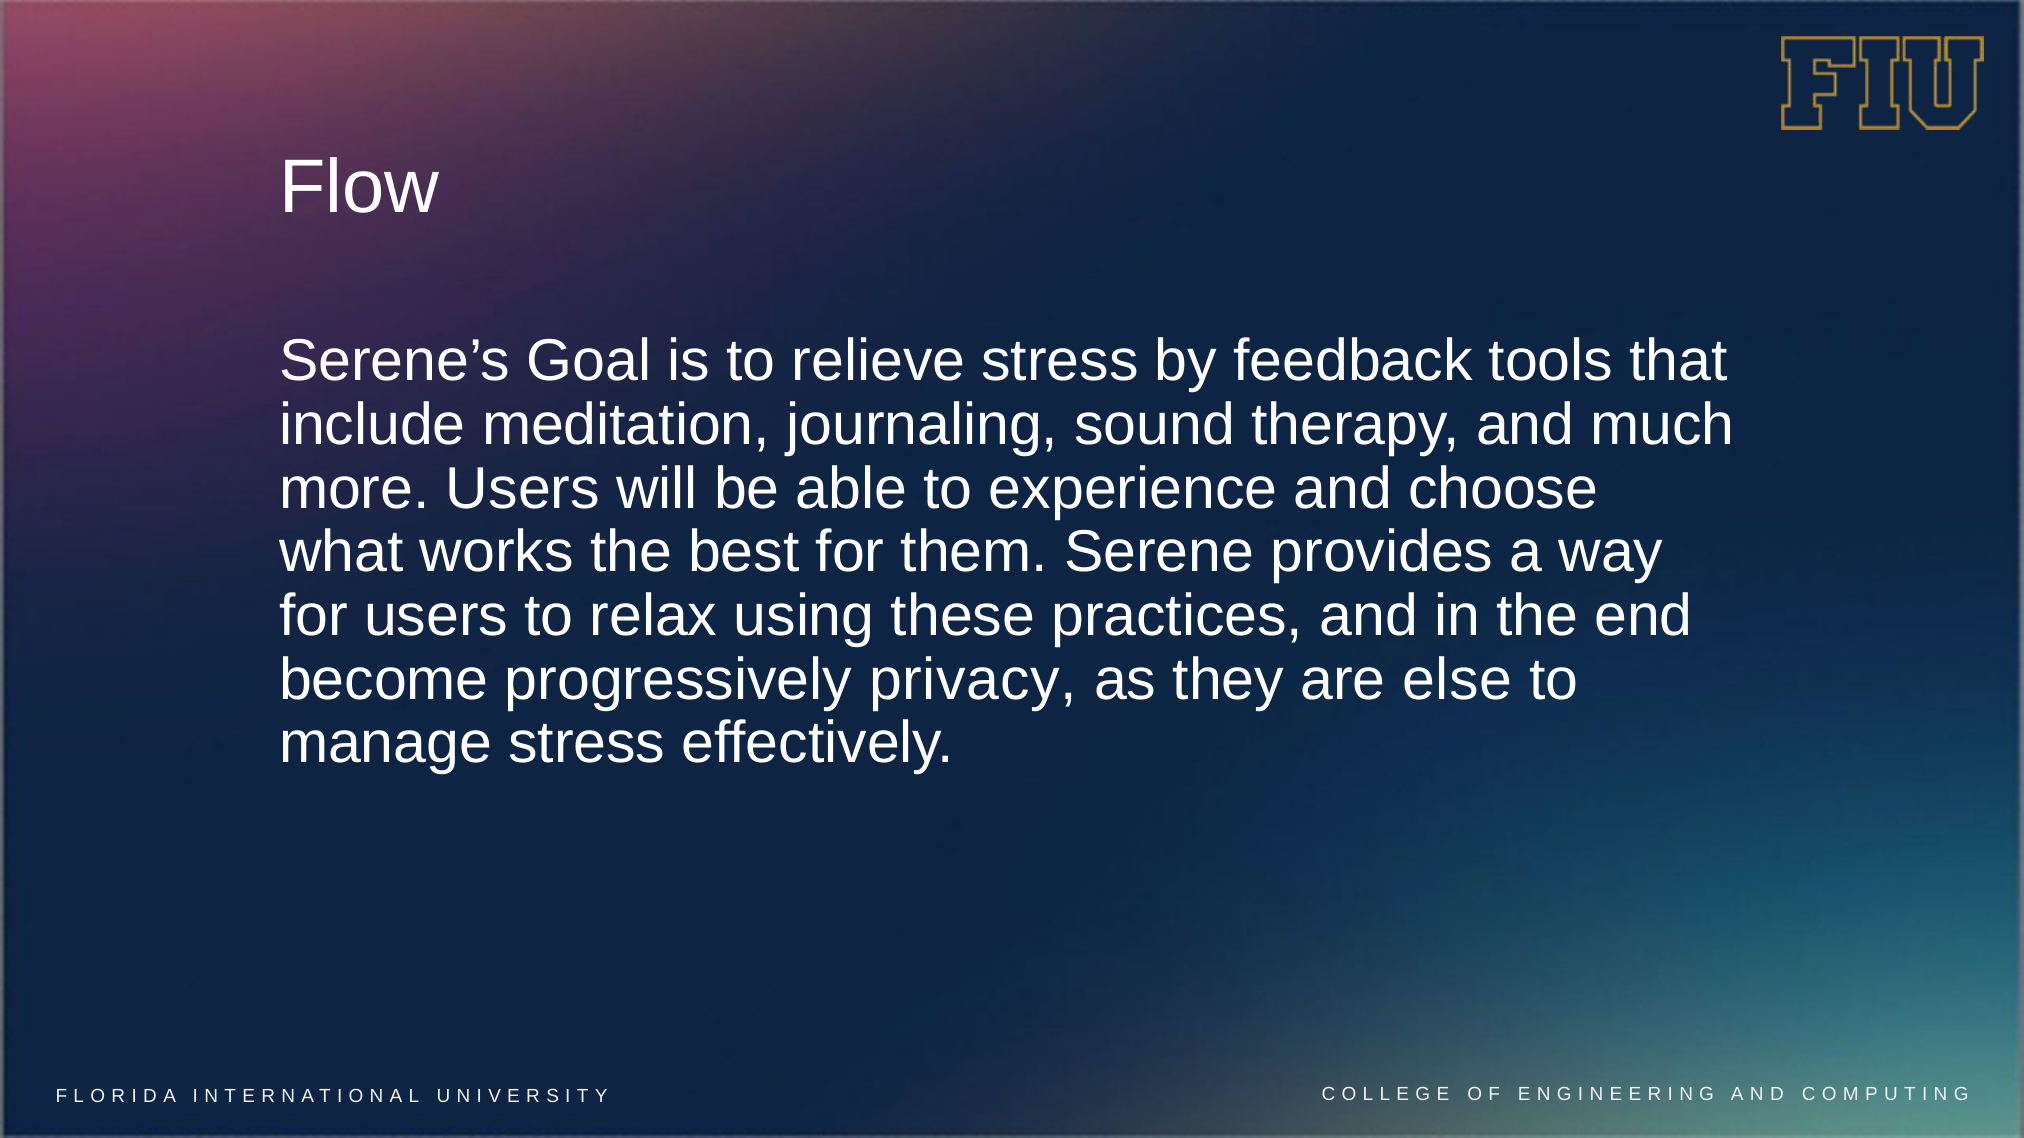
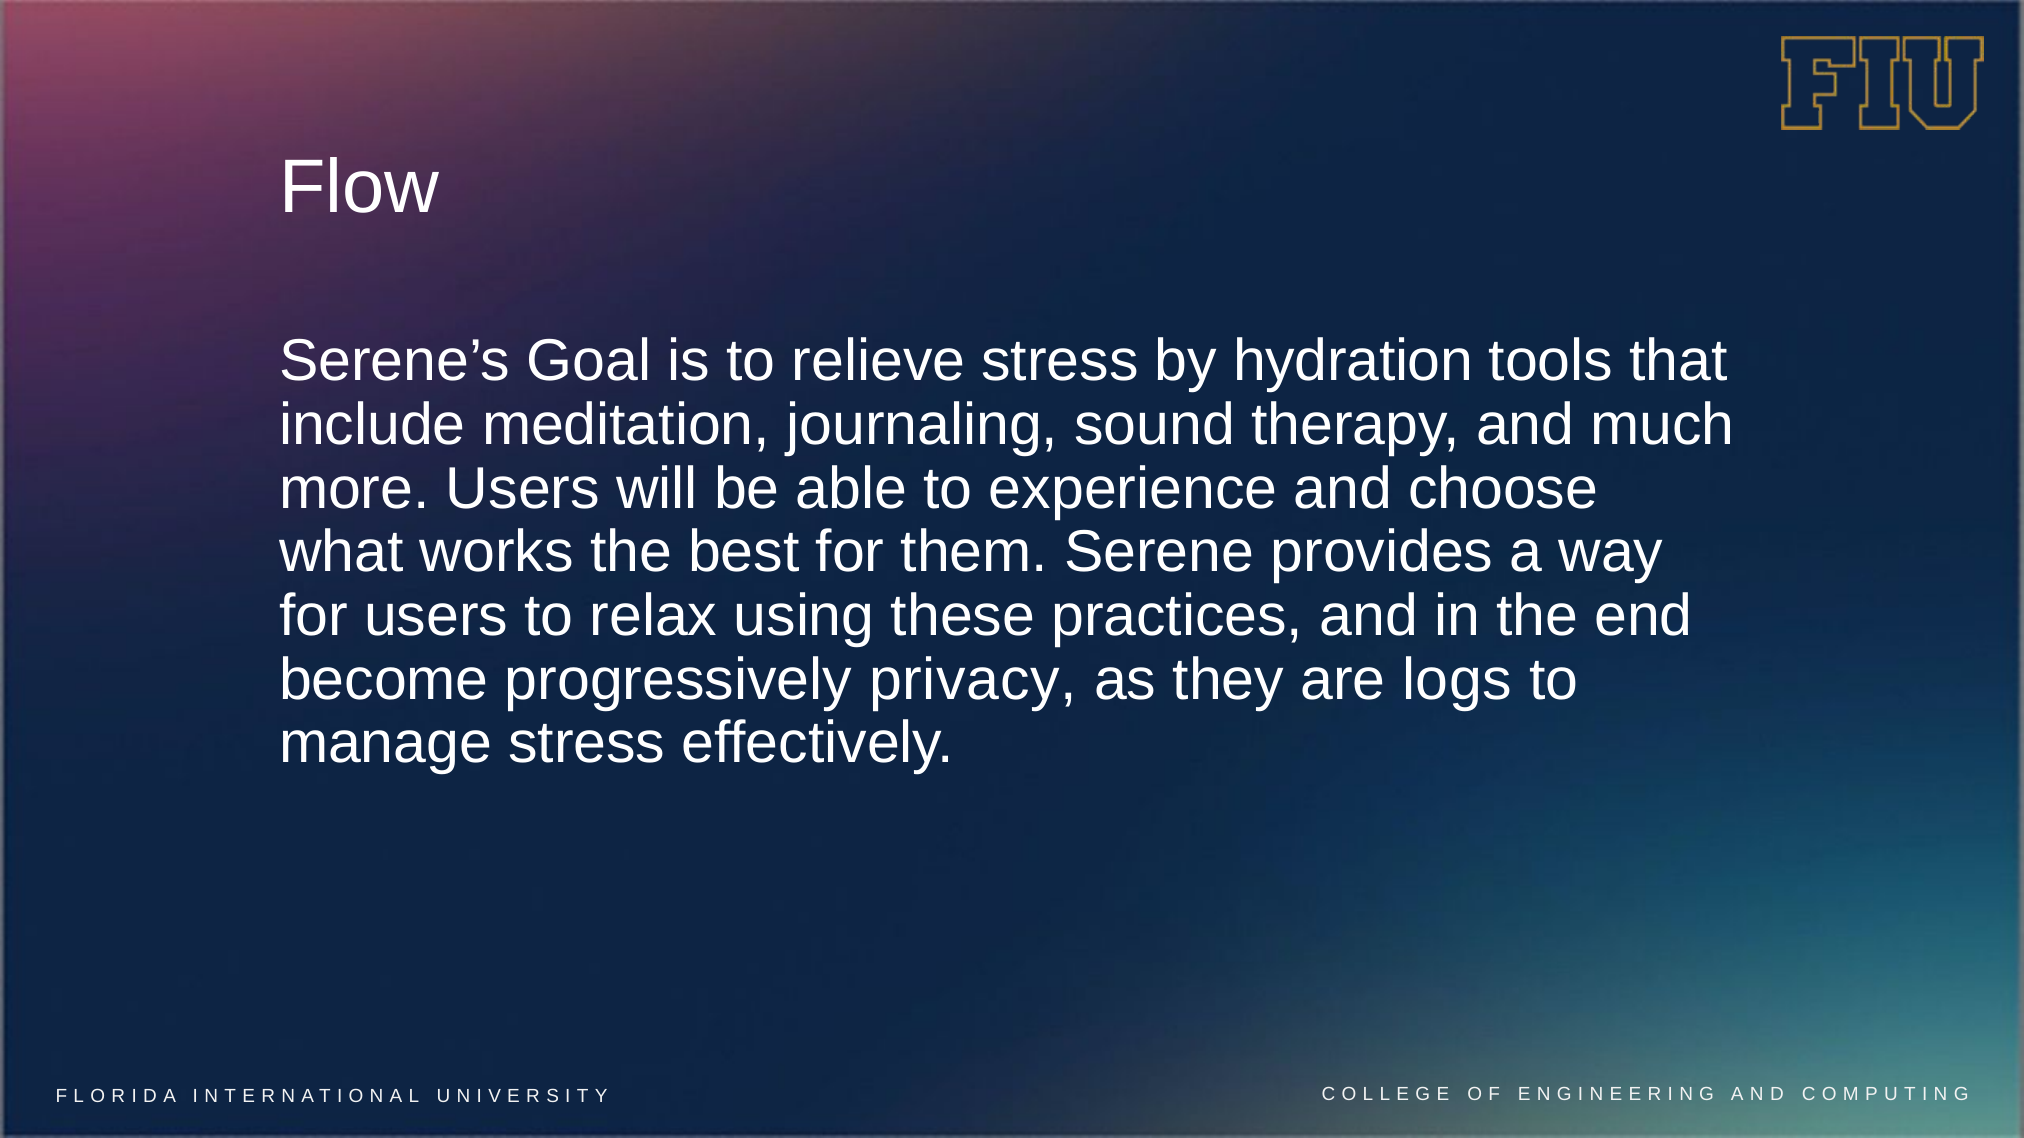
feedback: feedback -> hydration (1353, 361)
else: else -> logs (1457, 680)
